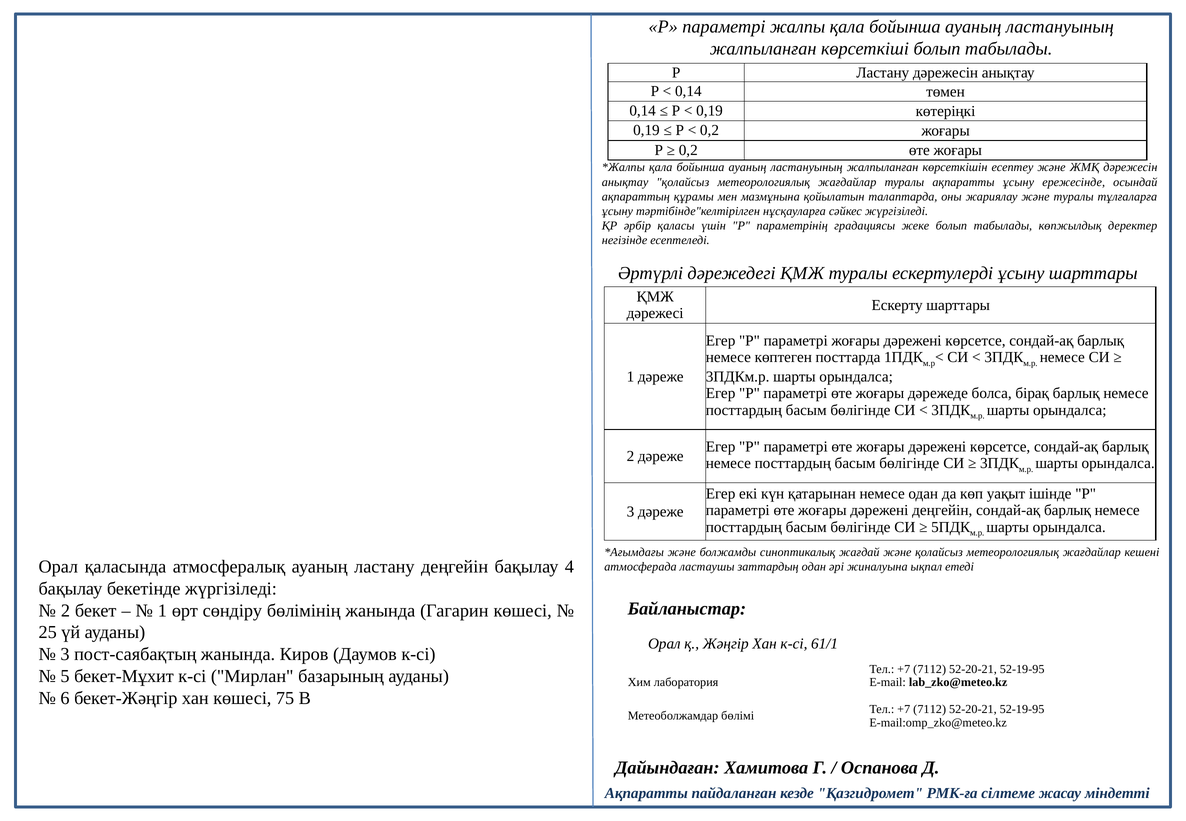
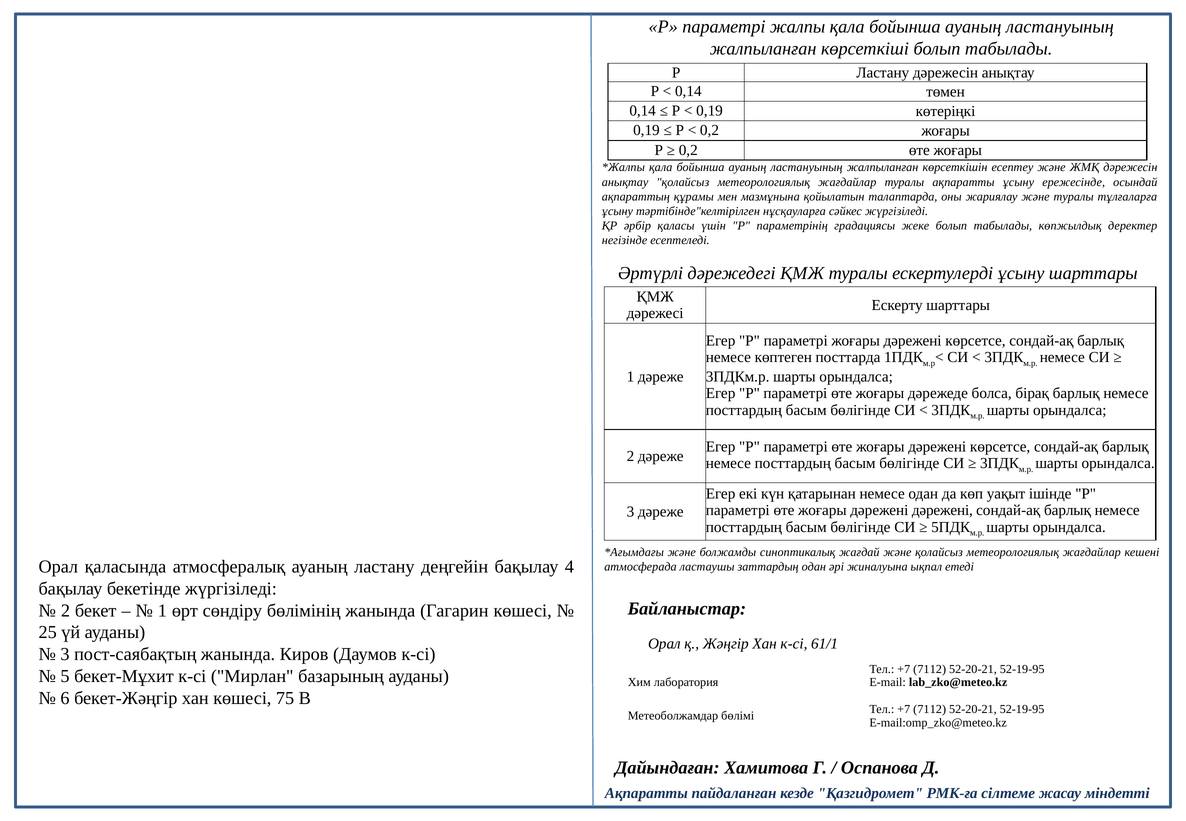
дәрежені деңгейін: деңгейін -> дәрежені (942, 510)
